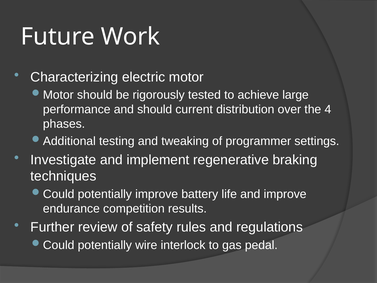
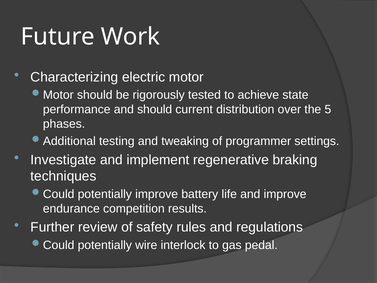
large: large -> state (295, 95)
4: 4 -> 5 (328, 109)
